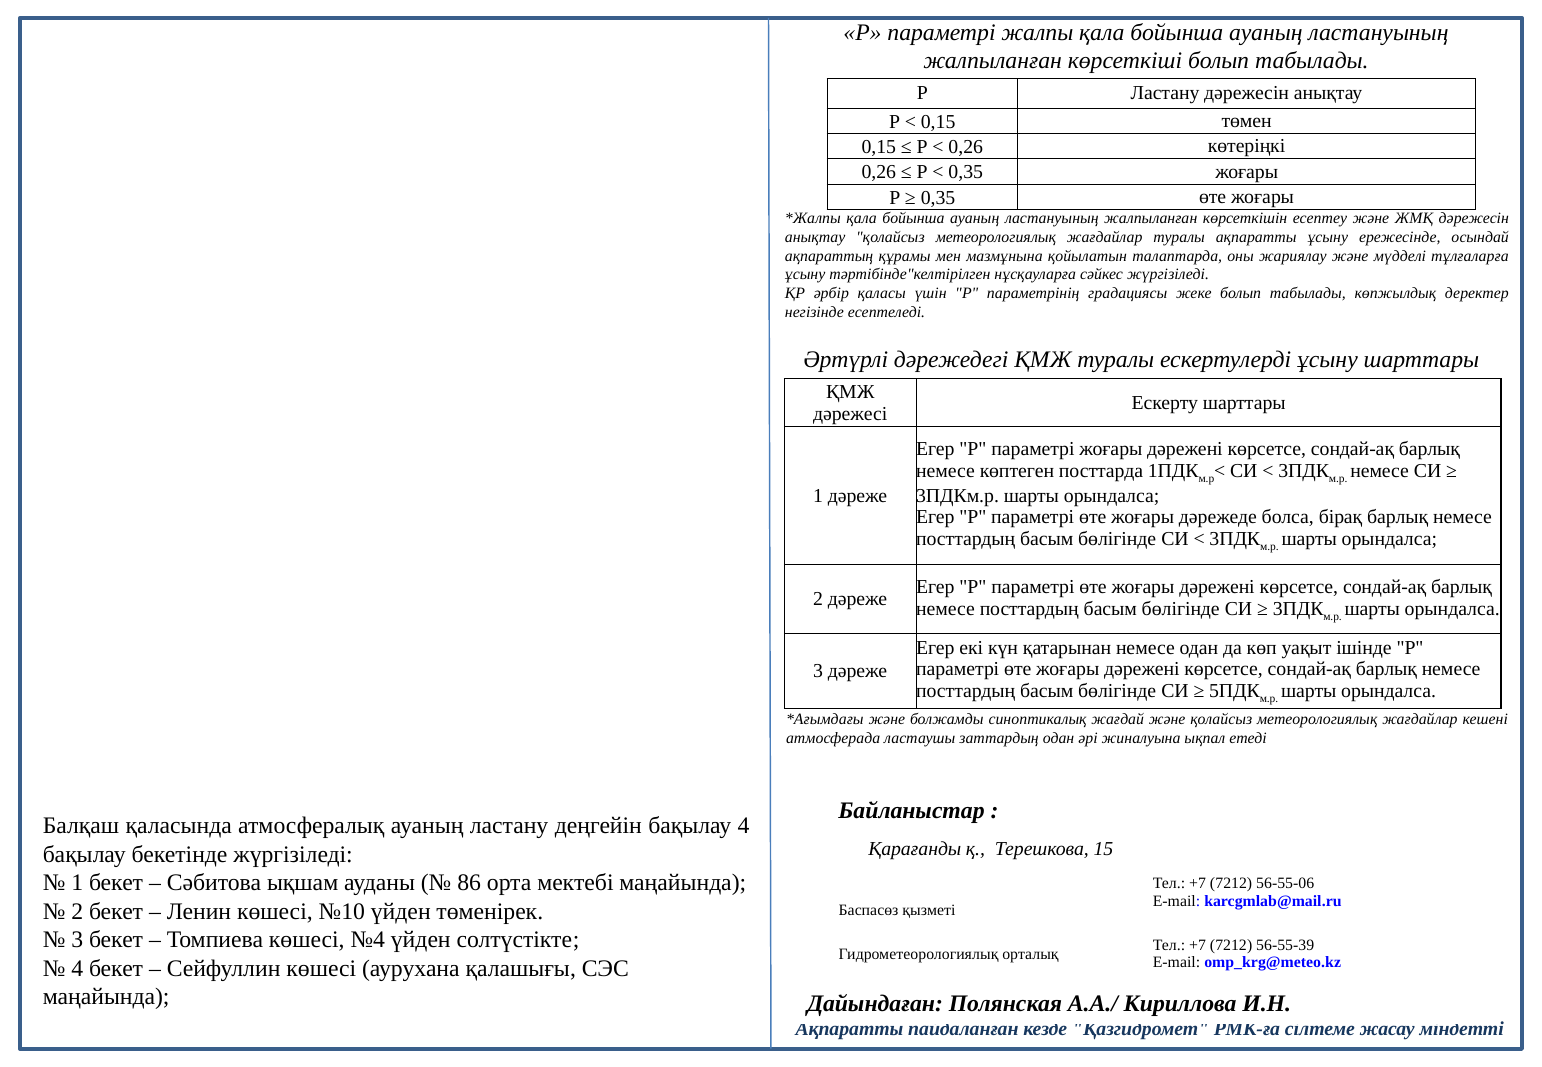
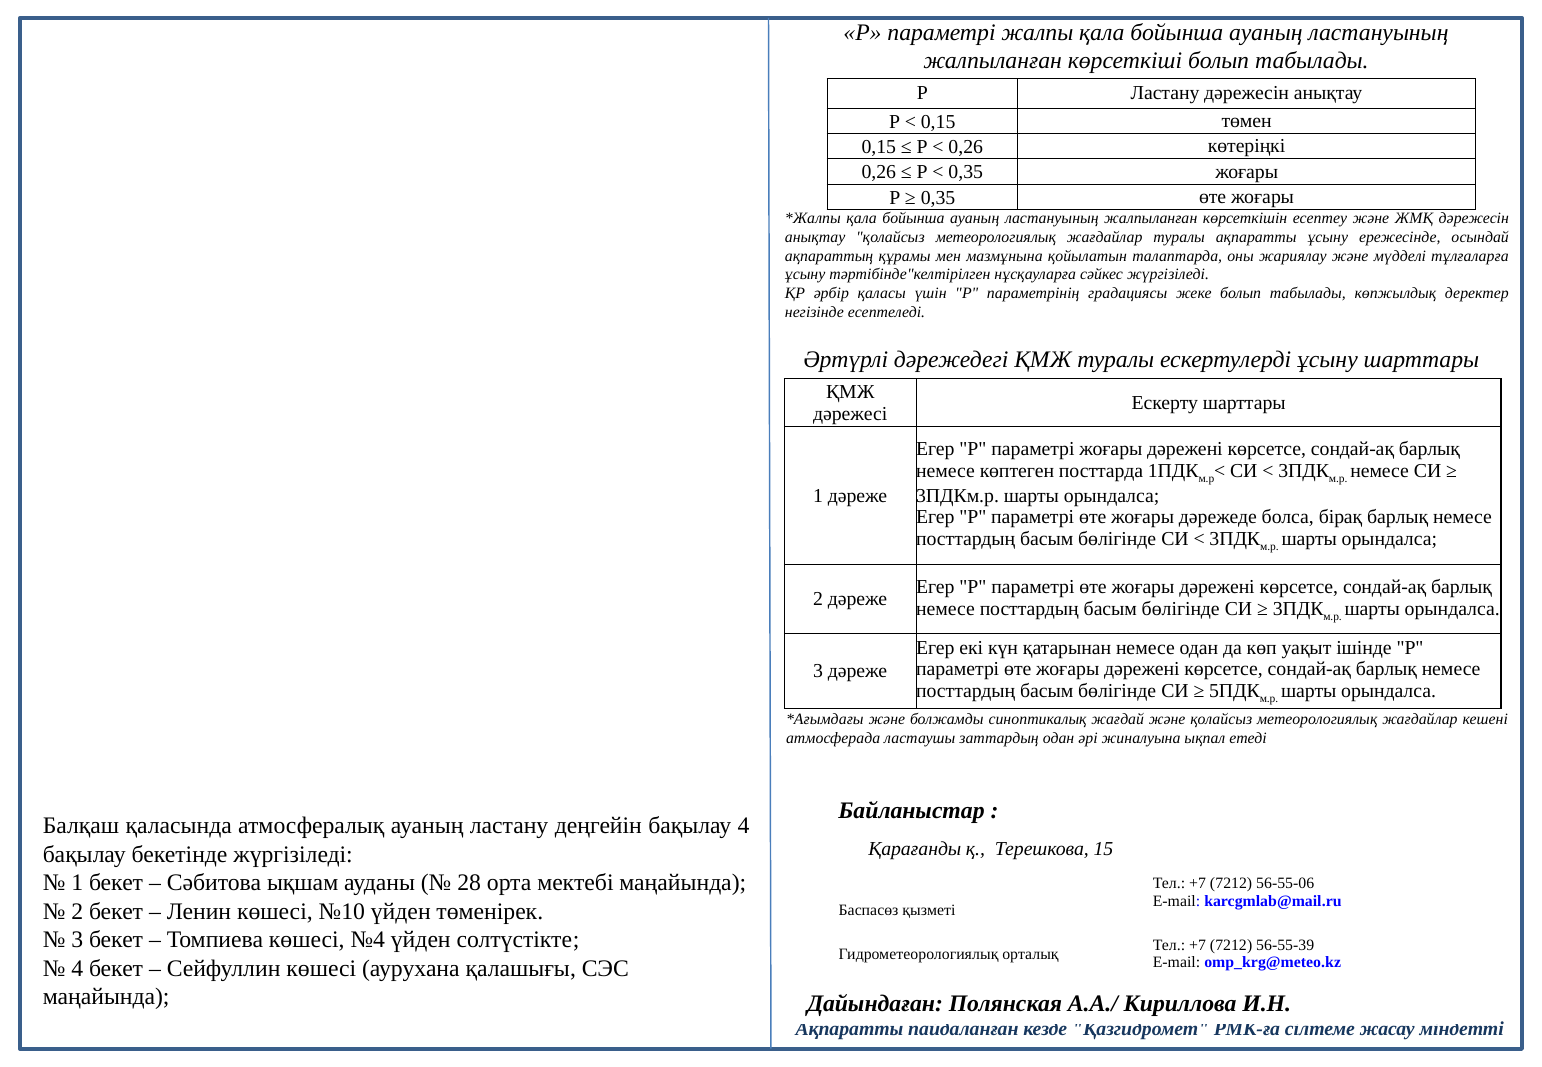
86: 86 -> 28 (469, 883)
